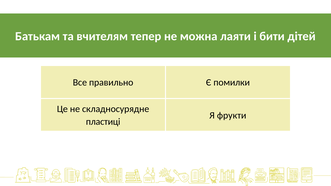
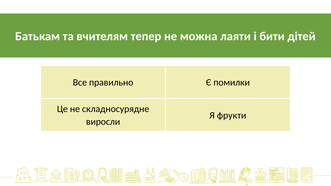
пластиці: пластиці -> виросли (103, 122)
